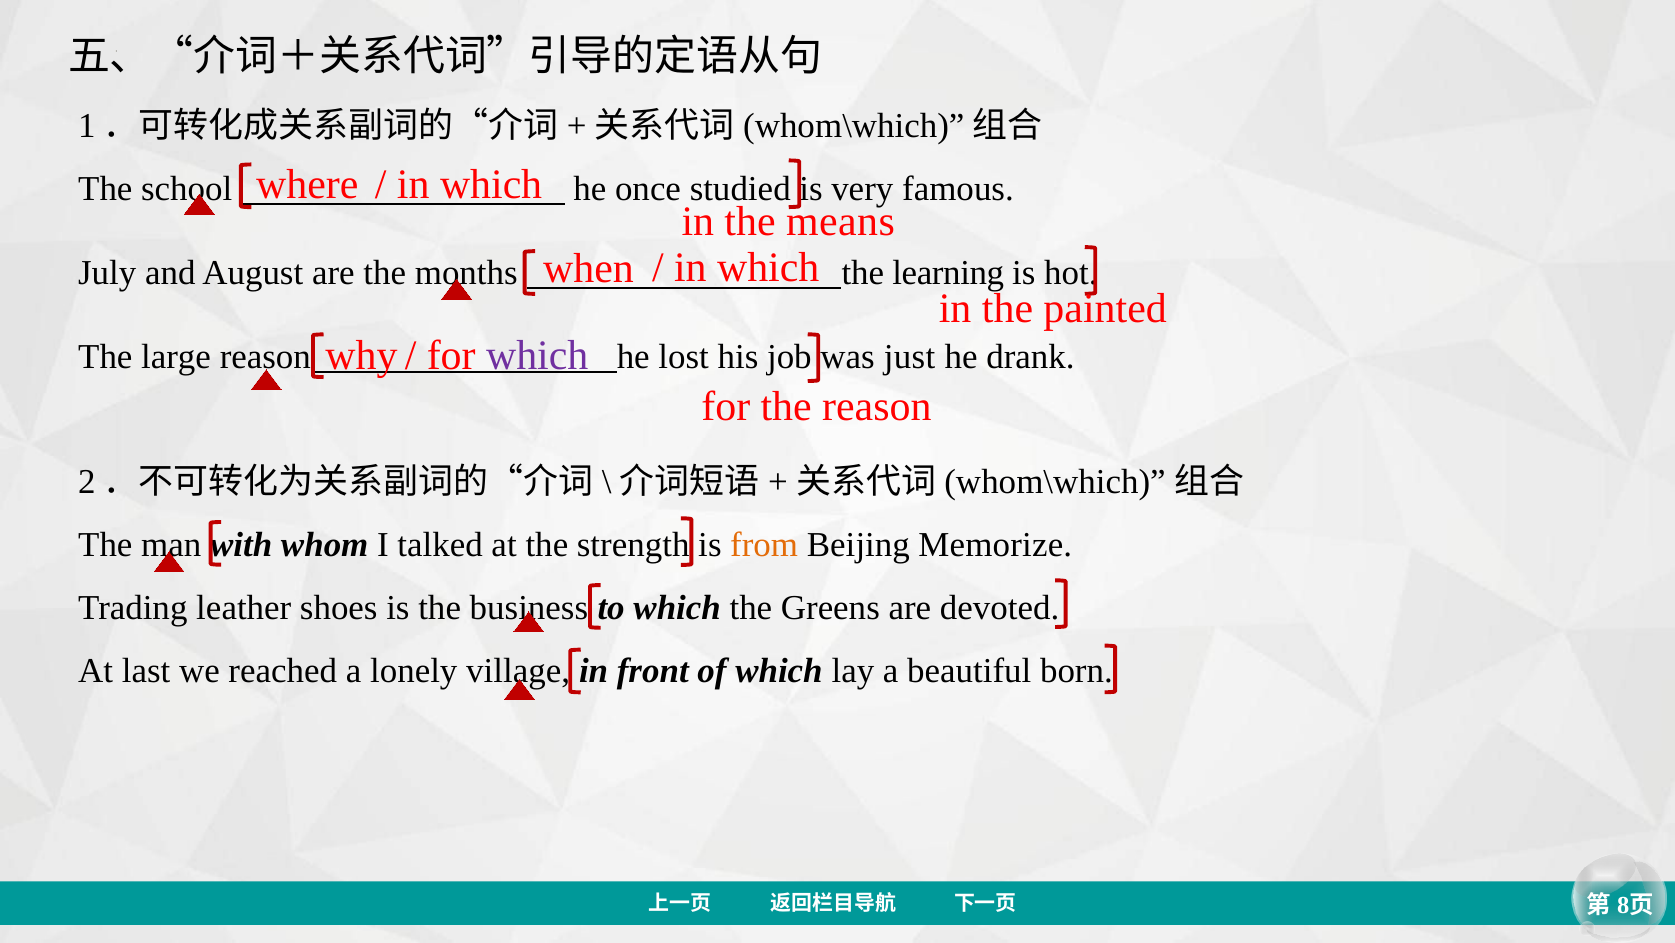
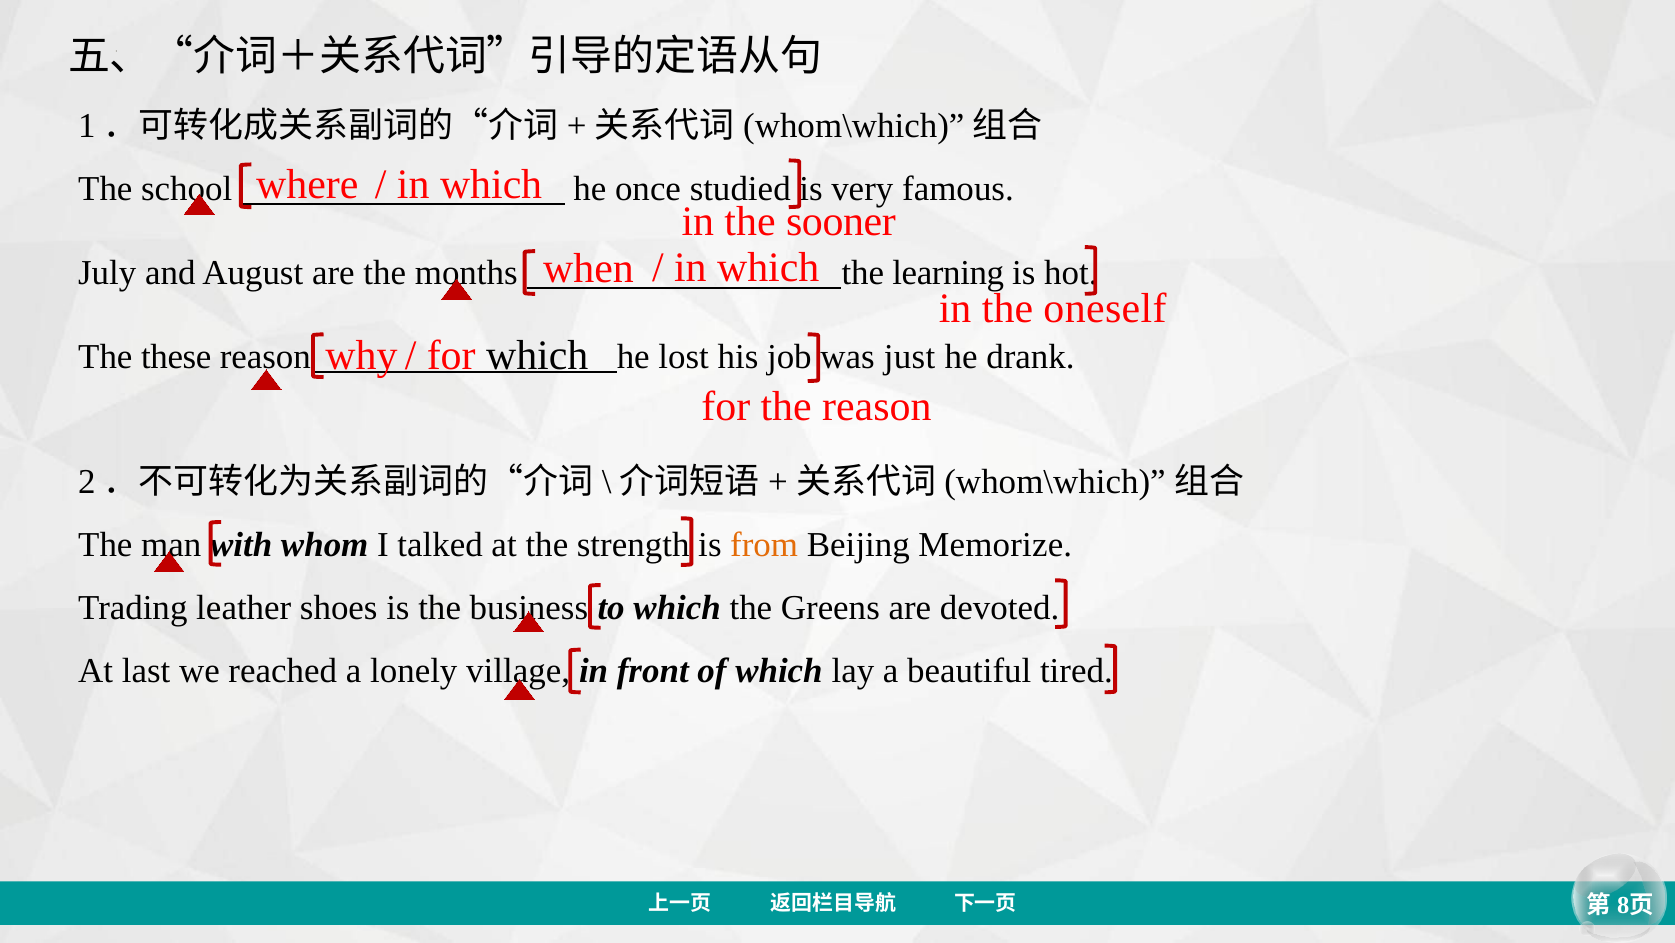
means: means -> sooner (841, 222)
painted: painted -> oneself (1105, 309)
which colour: purple -> black (537, 356)
large: large -> these (176, 356)
born: born -> tired (1076, 671)
